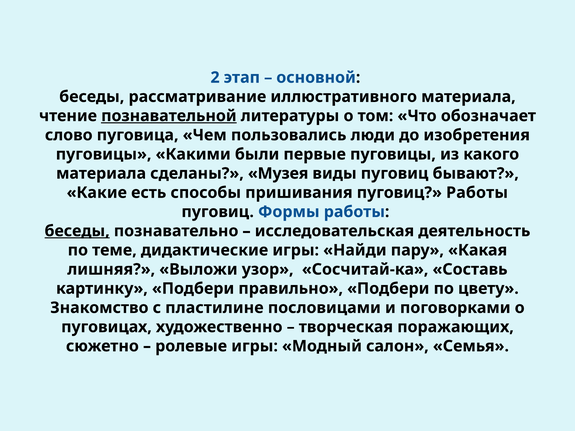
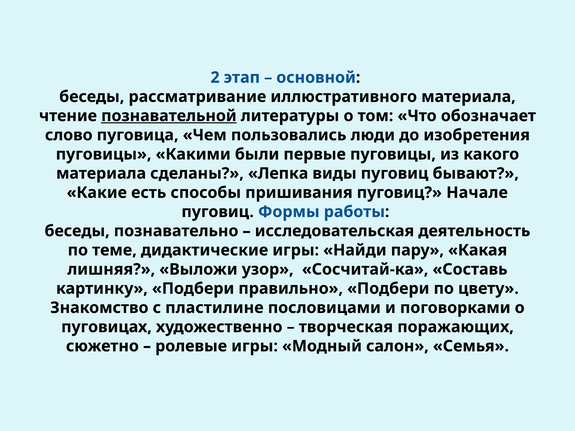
Музея: Музея -> Лепка (278, 174)
пуговиц Работы: Работы -> Начале (477, 193)
беседы underline: present -> none (77, 231)
